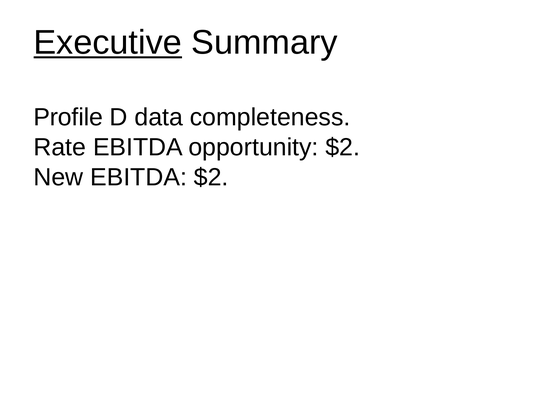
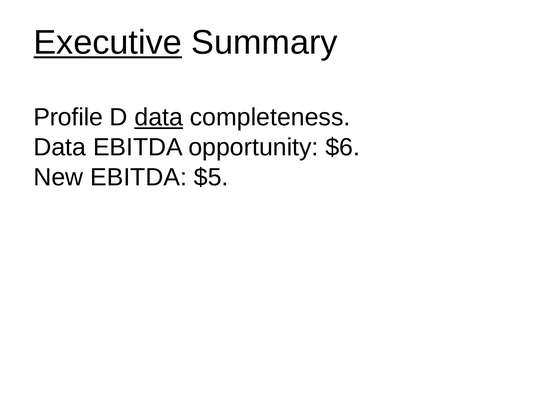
data underline: none -> present (159, 117)
Rate: Rate -> Data (60, 147)
opportunity $2: $2 -> $6 (343, 147)
EBITDA $2: $2 -> $5 (211, 177)
